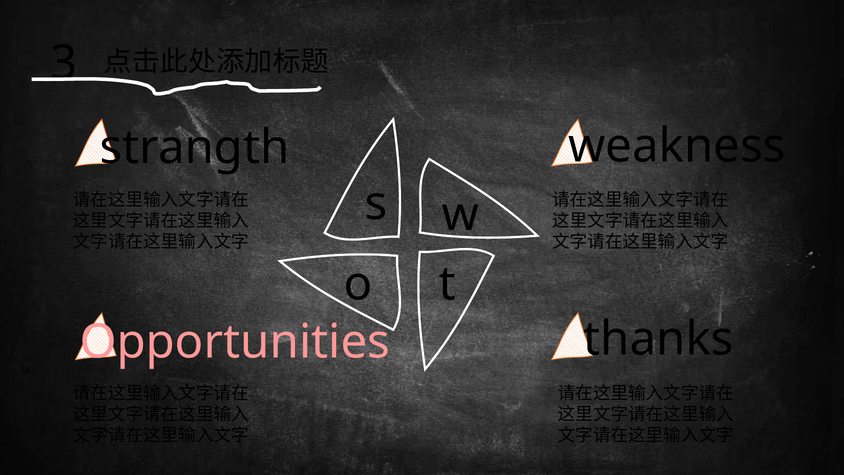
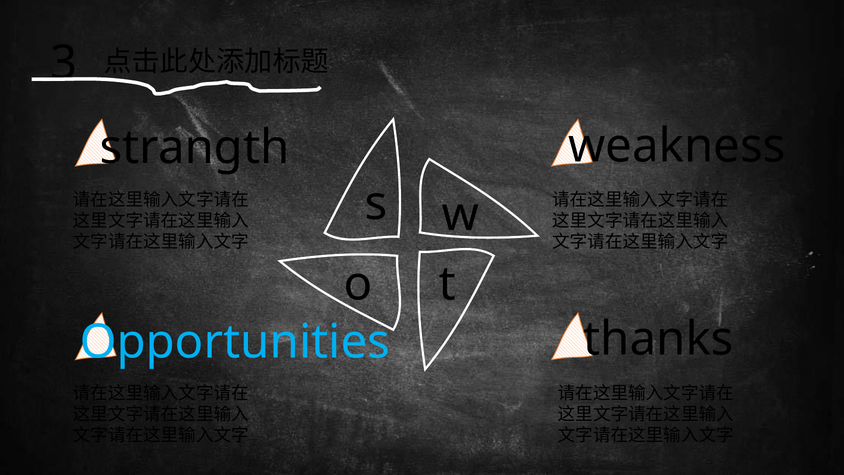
Opportunities colour: pink -> light blue (235, 342)
